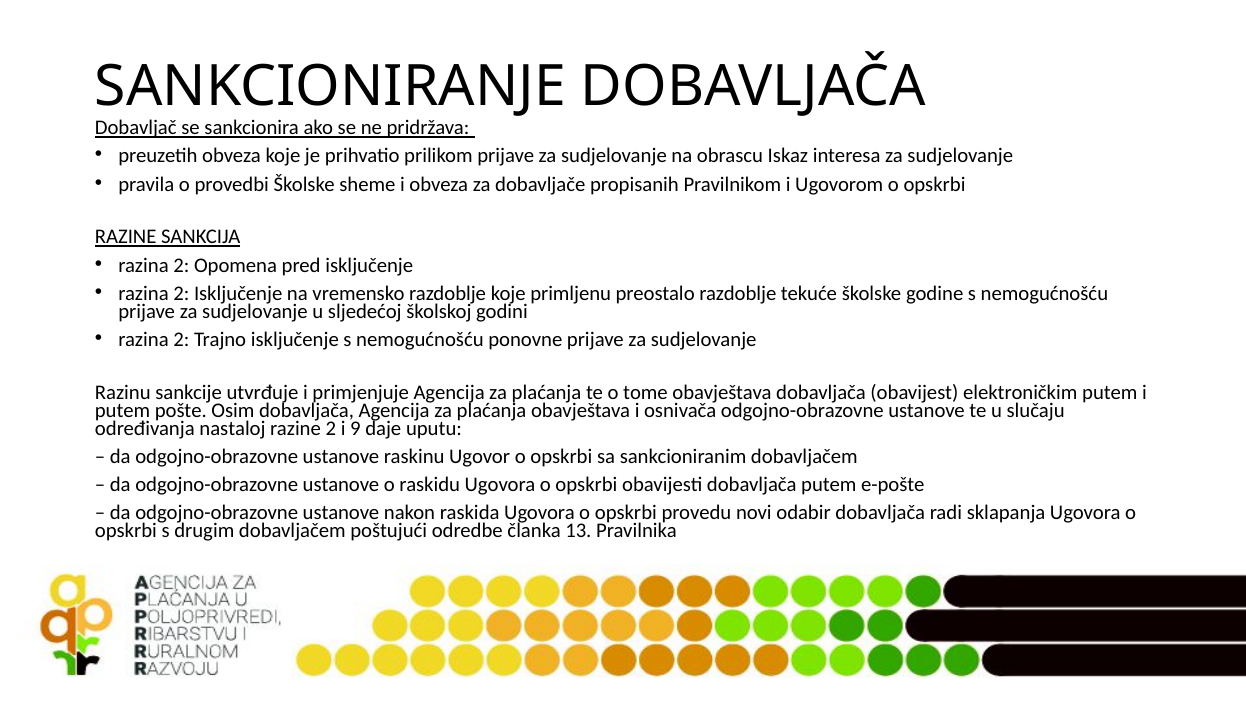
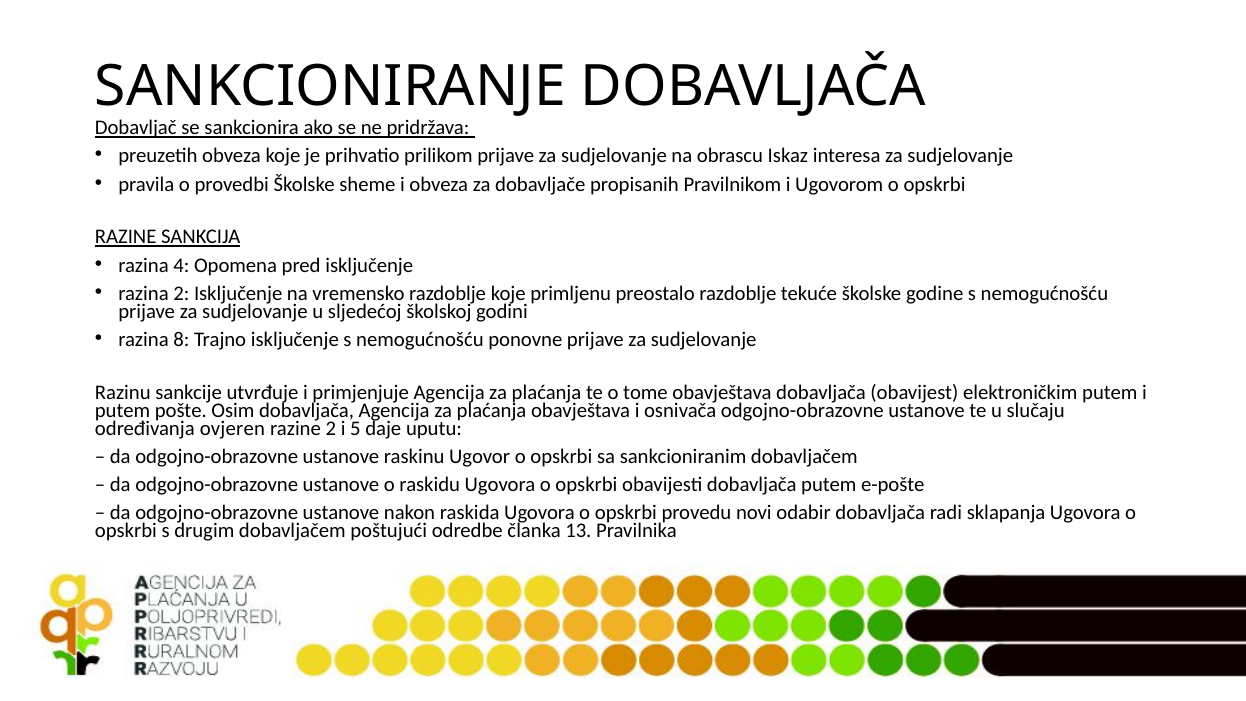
2: 2 -> 4 (181, 265)
2: 2 -> 8 (181, 340)
nastaloj: nastaloj -> ovjeren (232, 428)
9: 9 -> 5 (355, 428)
